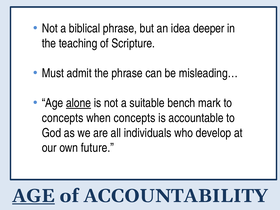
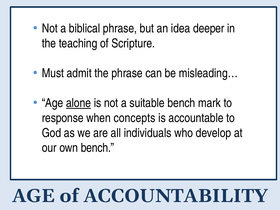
concepts: concepts -> response (63, 118)
own future: future -> bench (97, 148)
AGE underline: present -> none (33, 196)
